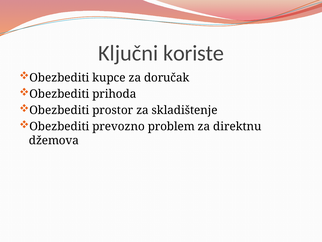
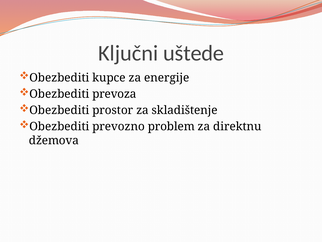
koriste: koriste -> uštede (194, 53)
doručak: doručak -> energije (167, 78)
prihoda: prihoda -> prevoza (114, 94)
